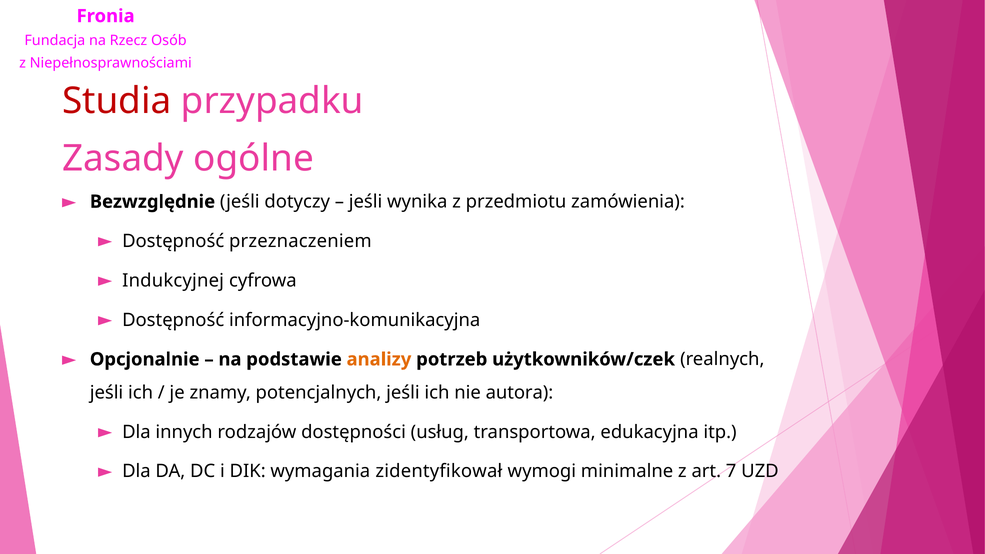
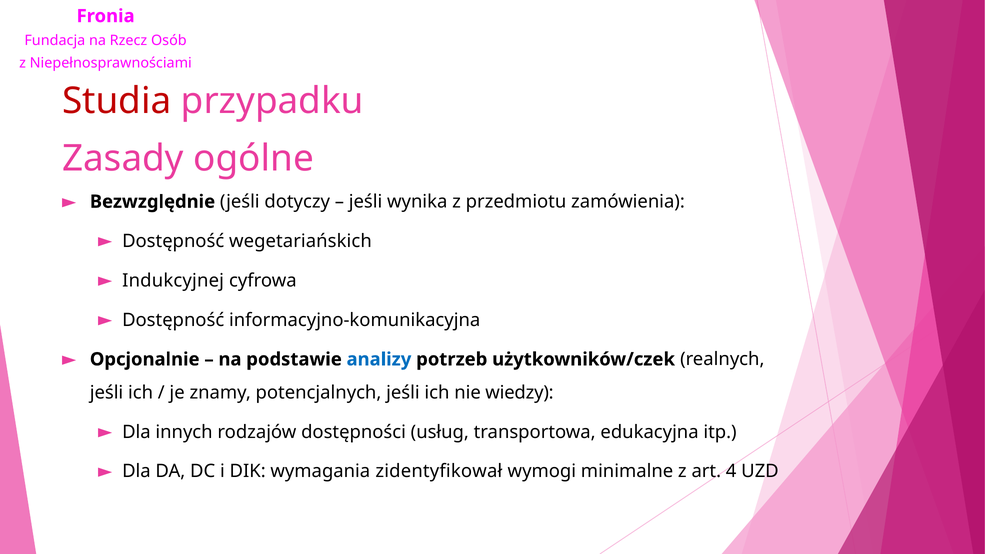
przeznaczeniem: przeznaczeniem -> wegetariańskich (300, 241)
analizy colour: orange -> blue (379, 359)
autora: autora -> wiedzy (520, 393)
7: 7 -> 4 (731, 471)
